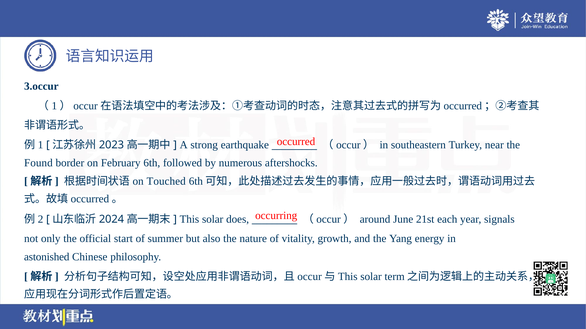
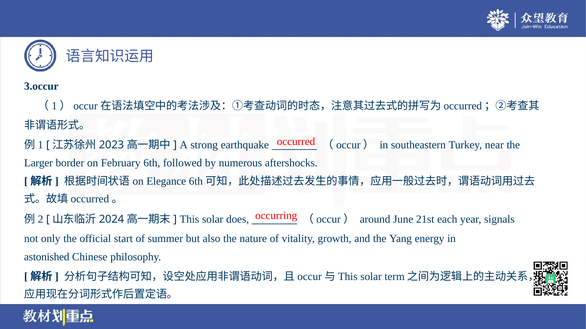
Found: Found -> Larger (39, 163)
Touched: Touched -> Elegance (166, 182)
